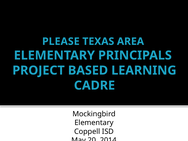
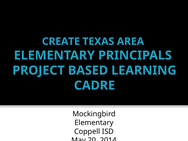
PLEASE: PLEASE -> CREATE (61, 41)
